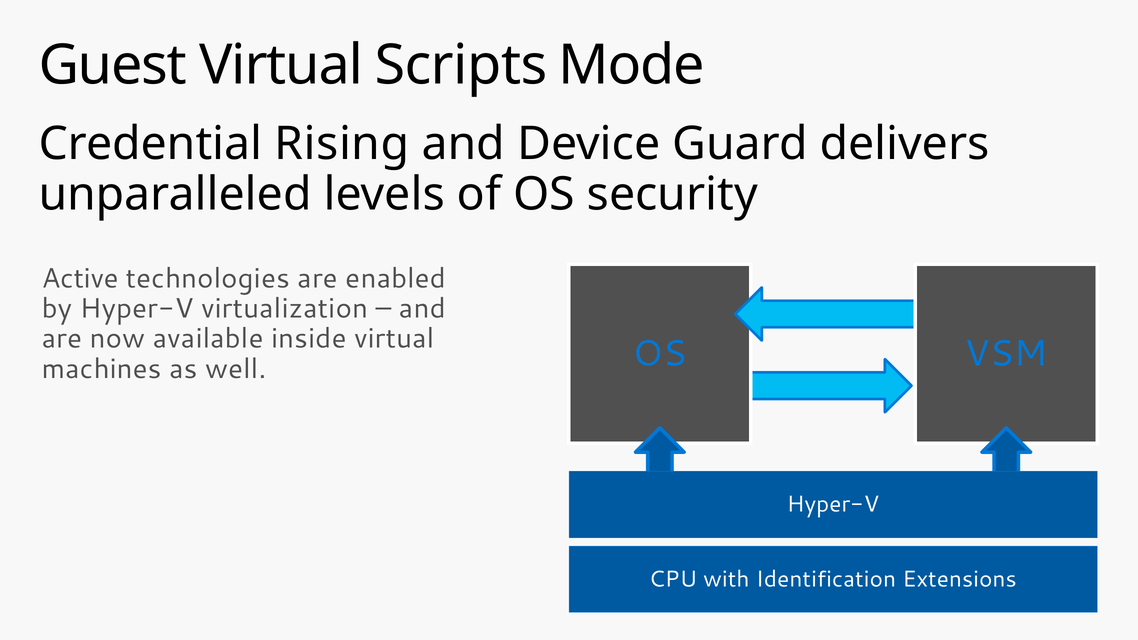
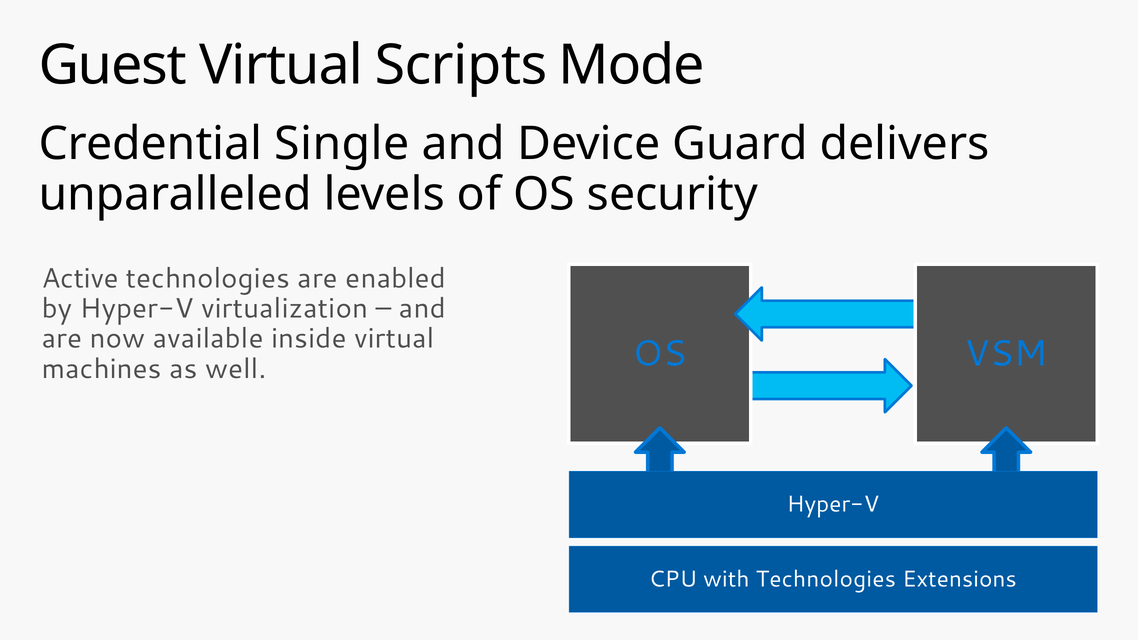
Rising: Rising -> Single (342, 144)
with Identification: Identification -> Technologies (826, 579)
